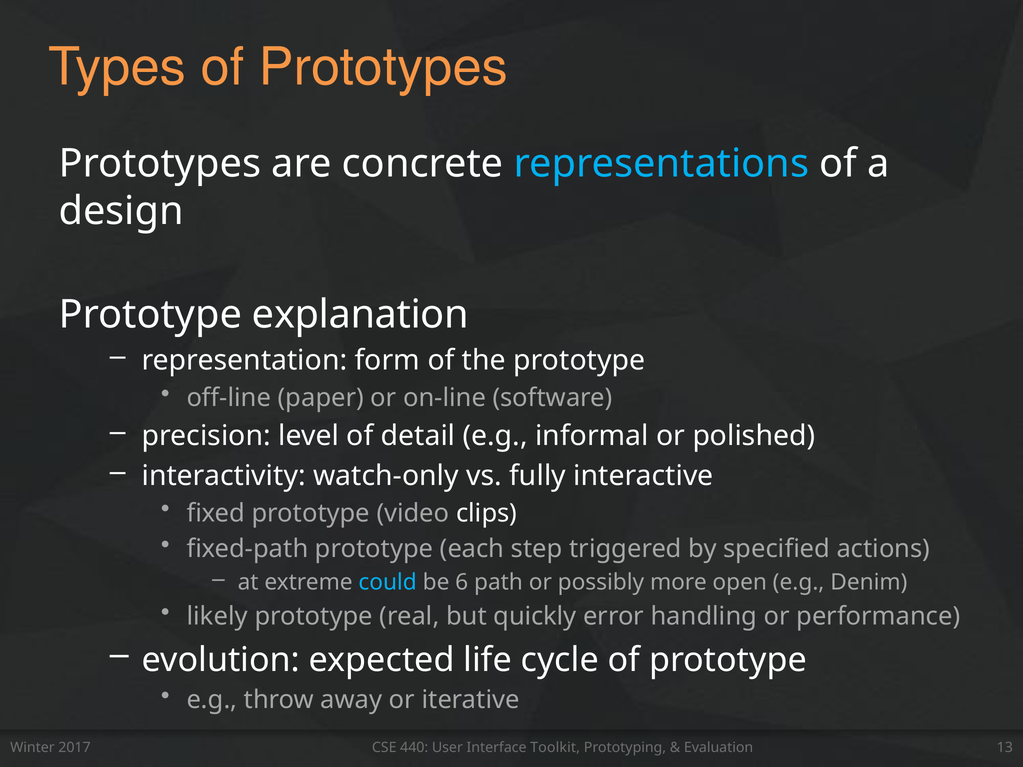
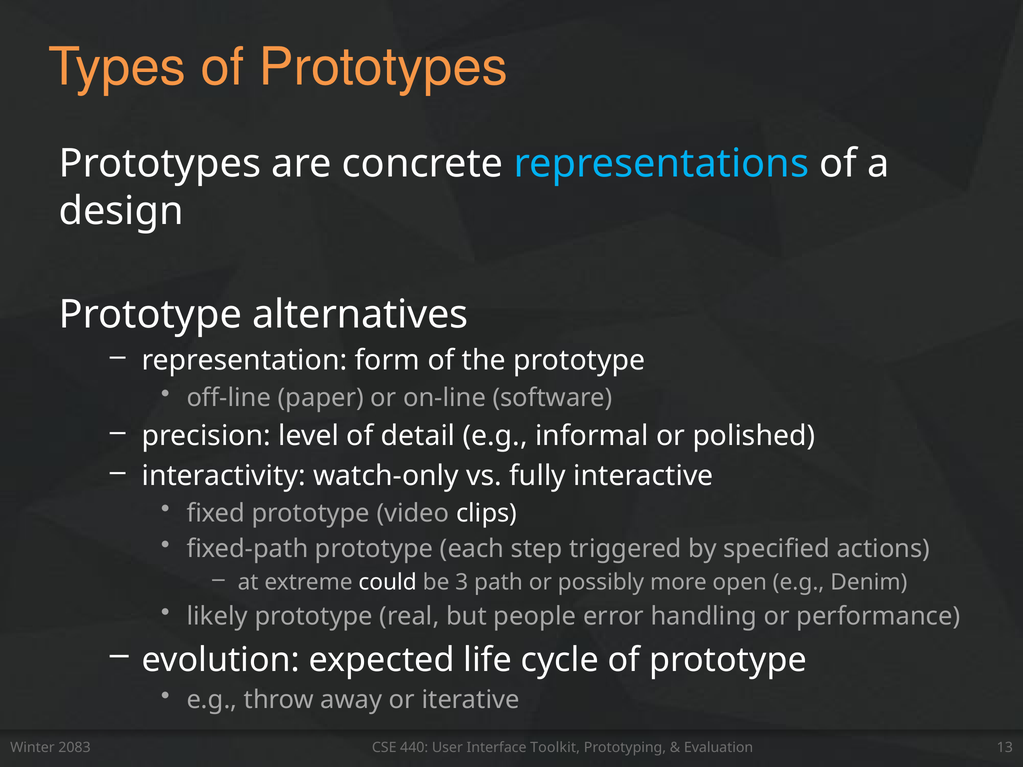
explanation: explanation -> alternatives (360, 315)
could colour: light blue -> white (388, 582)
6: 6 -> 3 (462, 582)
quickly: quickly -> people (535, 617)
2017: 2017 -> 2083 (75, 748)
